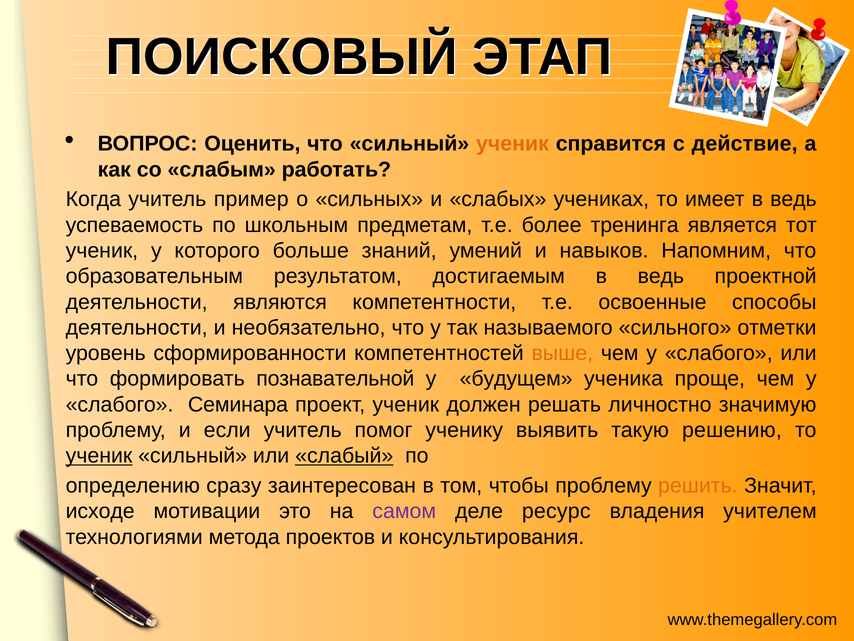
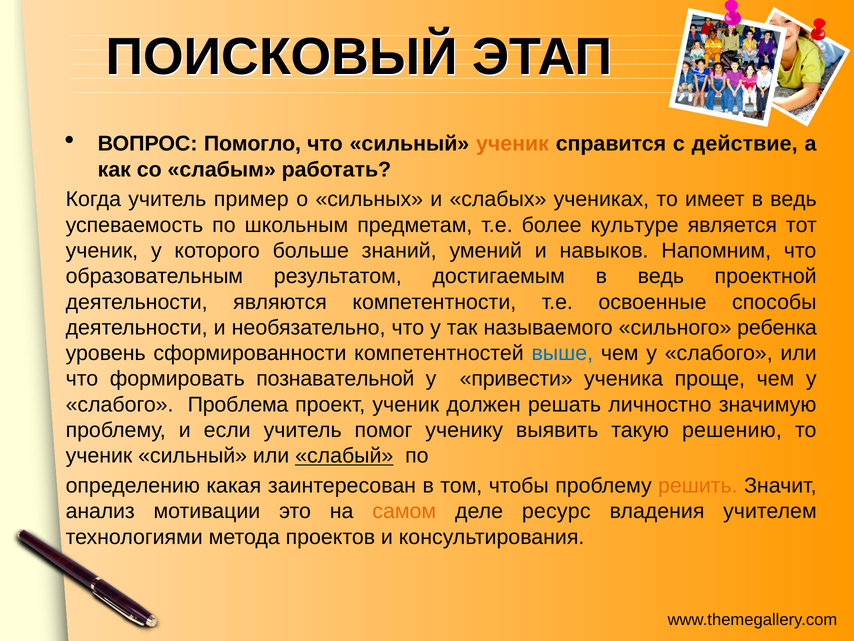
Оценить: Оценить -> Помогло (252, 144)
тренинга: тренинга -> культуре (635, 225)
отметки: отметки -> ребенка (777, 327)
выше colour: orange -> blue (562, 353)
будущем: будущем -> привести (516, 379)
Семинара: Семинара -> Проблема (238, 404)
ученик underline: present -> none (99, 455)
сразу: сразу -> какая (234, 485)
исходе: исходе -> анализ (100, 511)
самом colour: purple -> orange (404, 511)
